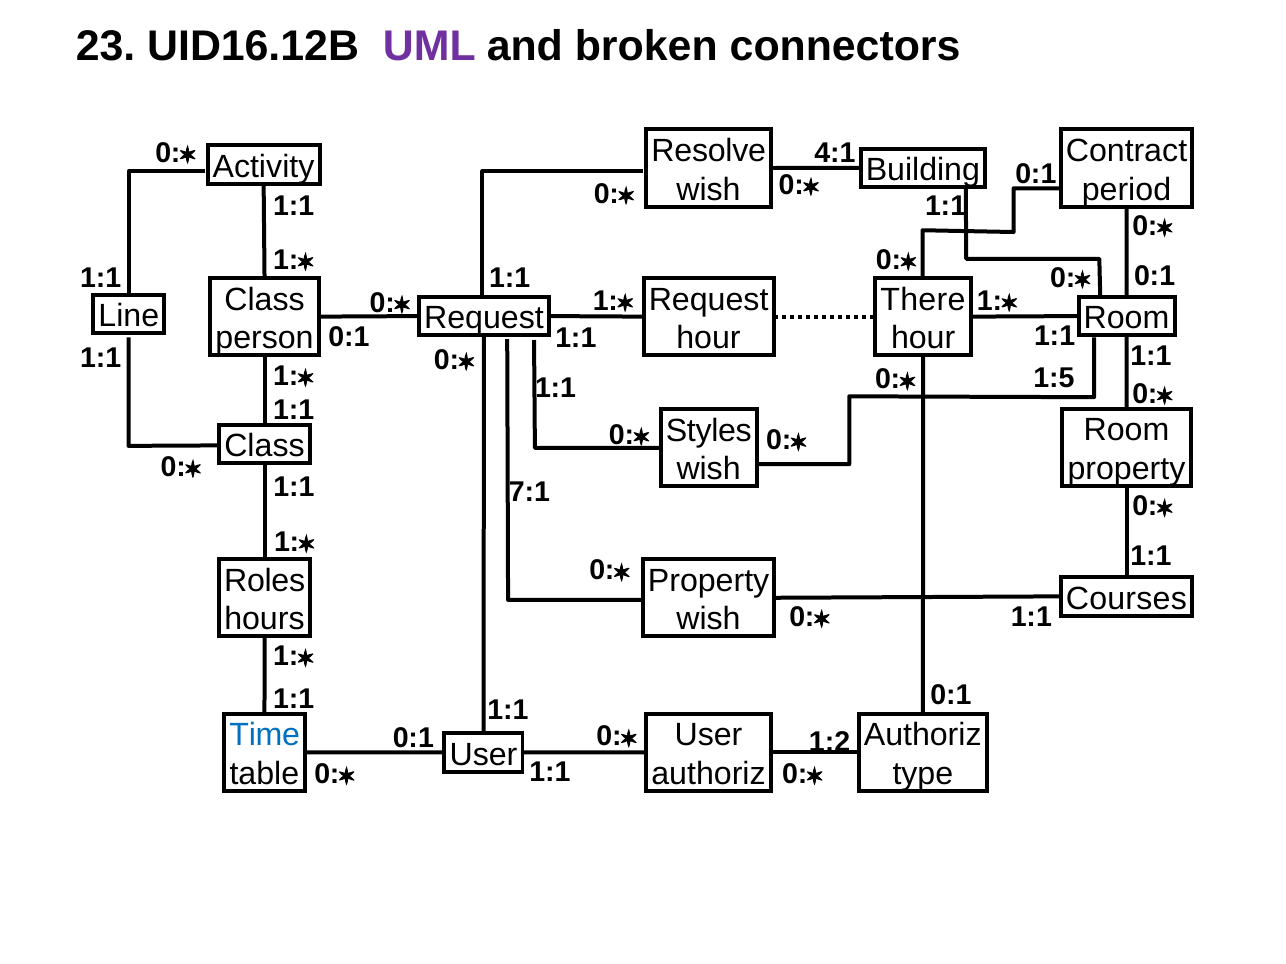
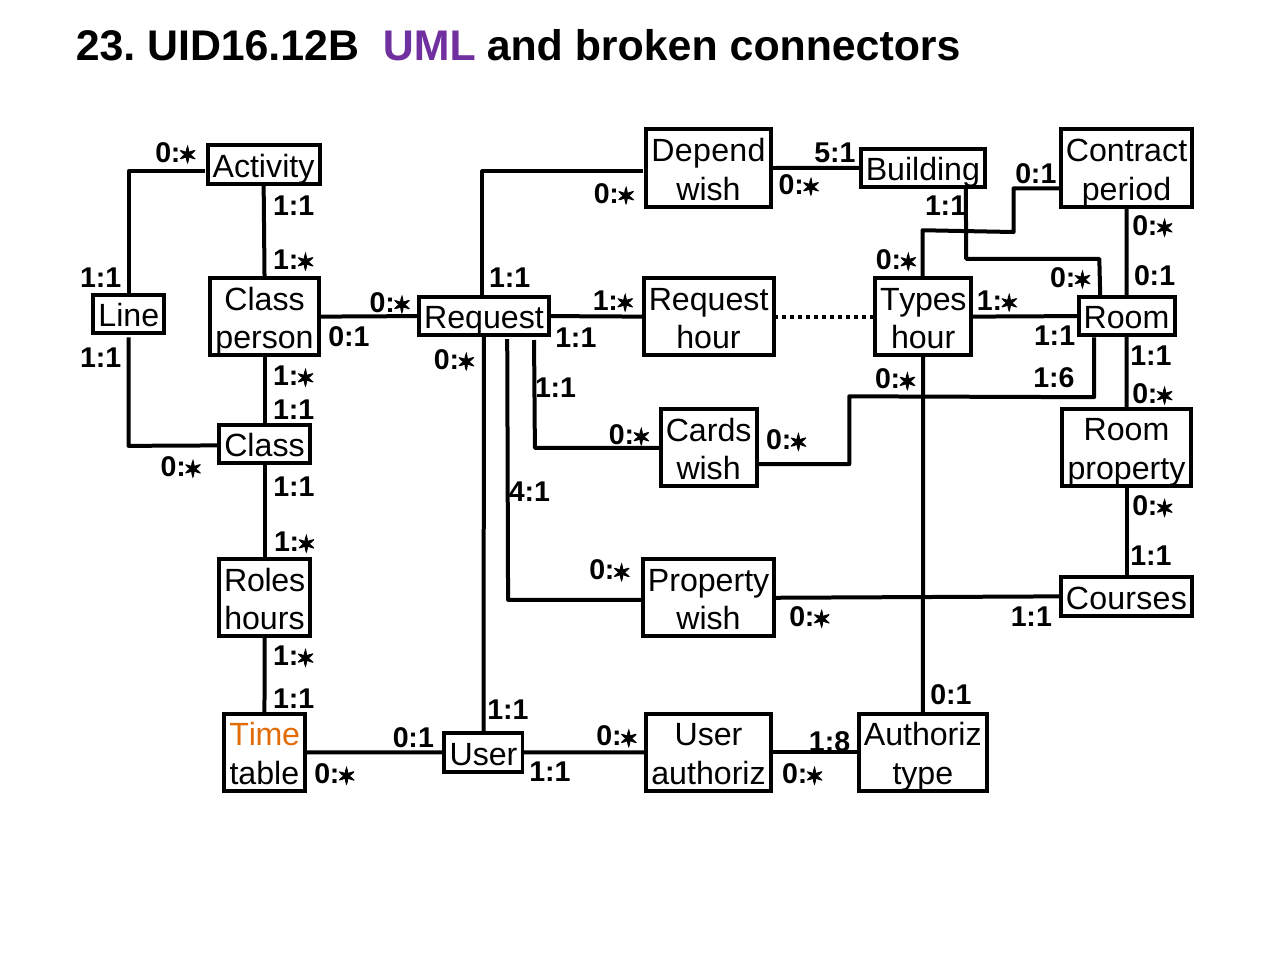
Resolve: Resolve -> Depend (708, 151)
4:1: 4:1 -> 5:1 (835, 153)
There: There -> Types (923, 300)
1:5: 1:5 -> 1:6 (1054, 378)
Styles: Styles -> Cards (709, 431)
7:1: 7:1 -> 4:1 (529, 492)
Time colour: blue -> orange (265, 736)
1:2: 1:2 -> 1:8 (830, 742)
